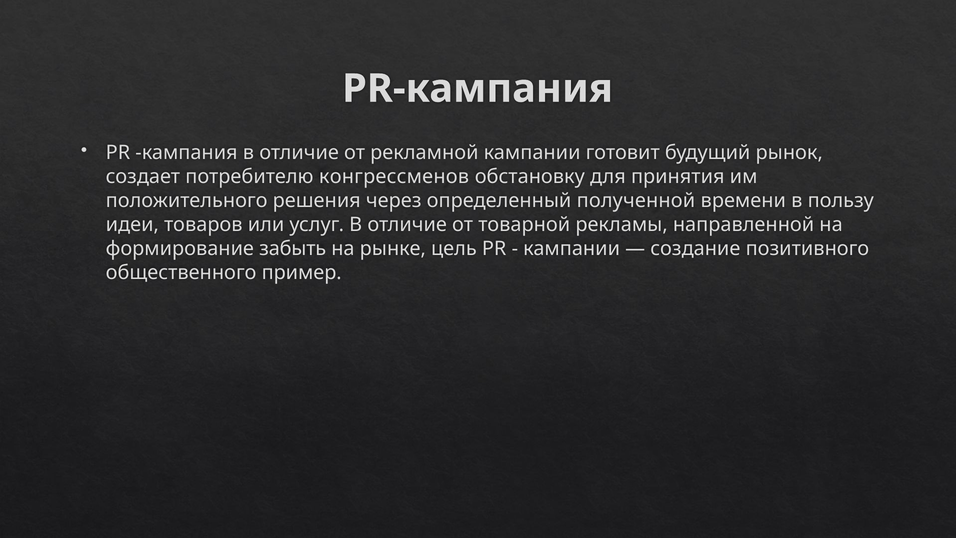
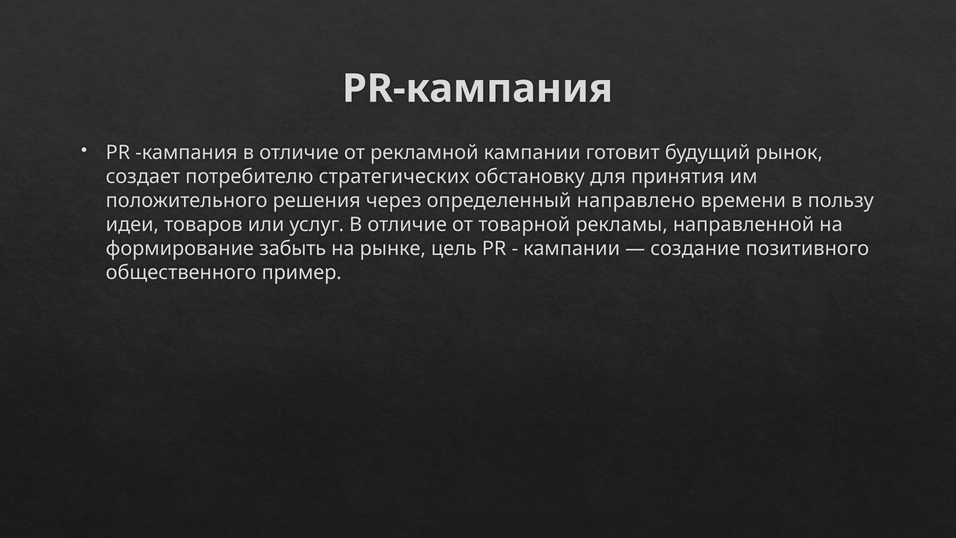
конгрессменов: конгрессменов -> стратегических (394, 177)
полученной: полученной -> направлено (636, 201)
